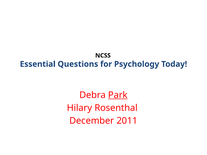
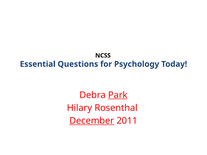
December underline: none -> present (92, 121)
